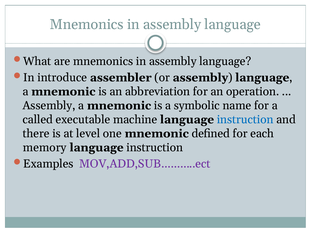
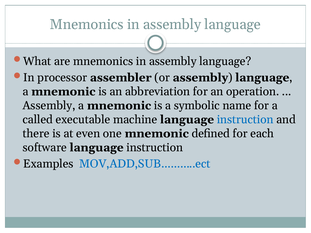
introduce: introduce -> processor (62, 78)
level: level -> even (88, 134)
memory: memory -> software (45, 148)
MOV,ADD,SUB………..ect colour: purple -> blue (145, 164)
